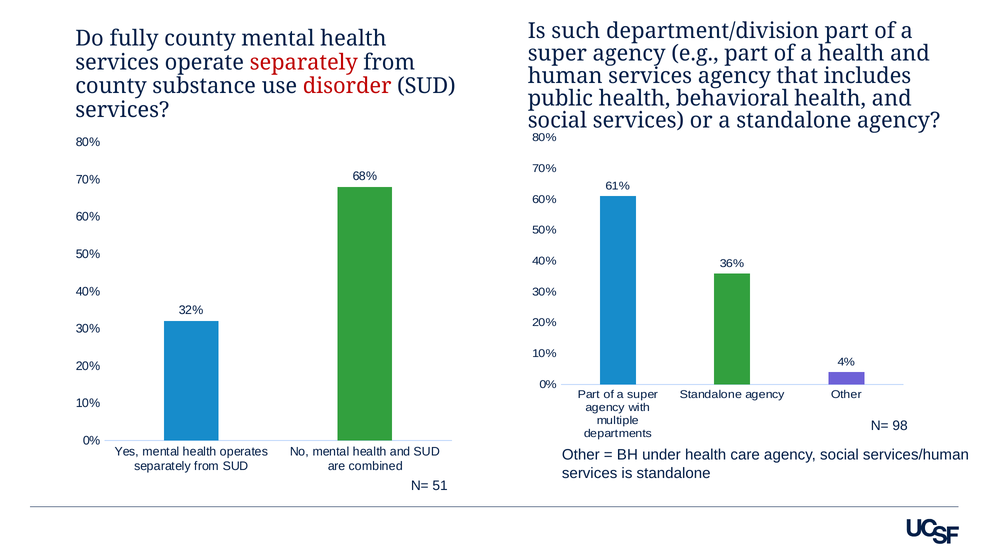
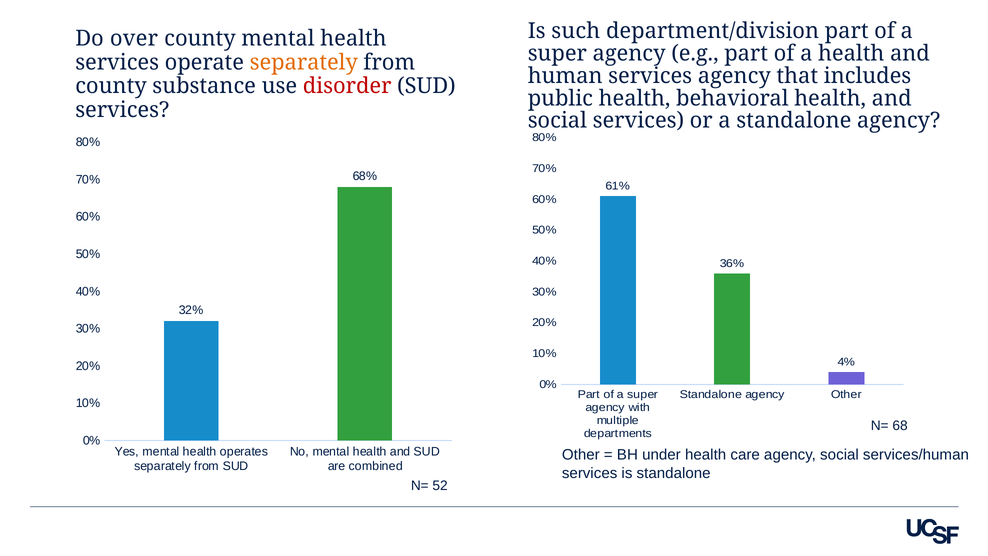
fully: fully -> over (134, 39)
separately colour: red -> orange (304, 62)
98: 98 -> 68 (900, 425)
51: 51 -> 52 (440, 485)
